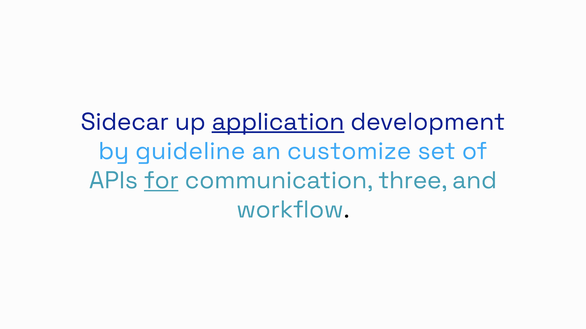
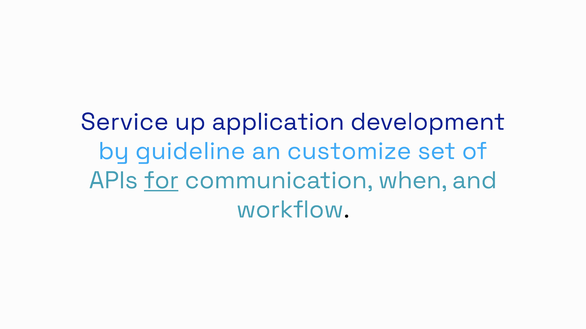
Sidecar: Sidecar -> Service (125, 122)
application underline: present -> none (278, 122)
three: three -> when (413, 181)
